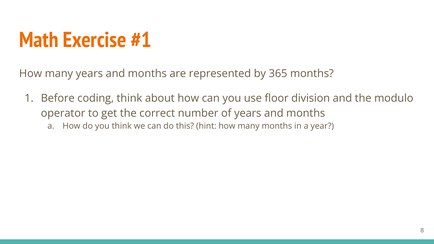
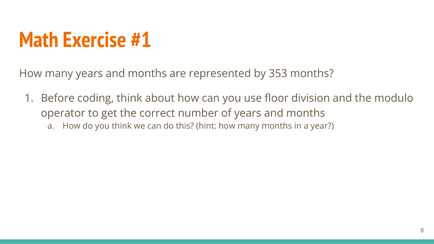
365: 365 -> 353 (278, 74)
